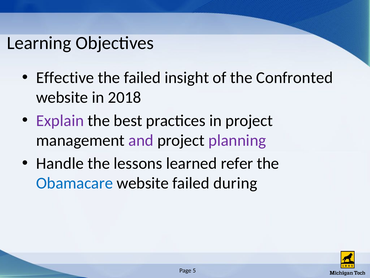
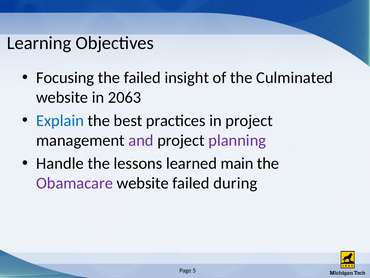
Effective: Effective -> Focusing (65, 78)
Confronted: Confronted -> Culminated (295, 78)
2018: 2018 -> 2063 (125, 97)
Explain colour: purple -> blue (60, 120)
refer: refer -> main (237, 163)
Obamacare colour: blue -> purple (75, 183)
